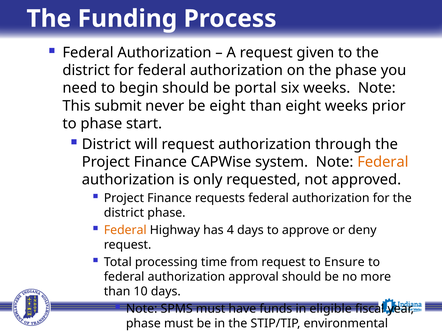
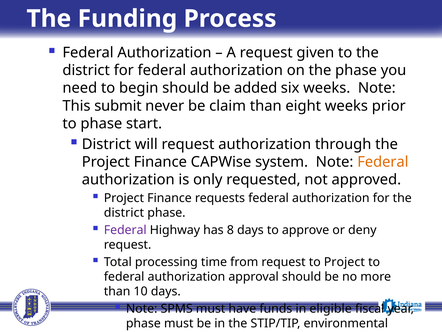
portal: portal -> added (256, 88)
be eight: eight -> claim (228, 106)
Federal colour: orange -> purple (125, 230)
4: 4 -> 8 (230, 230)
to Ensure: Ensure -> Project (344, 262)
